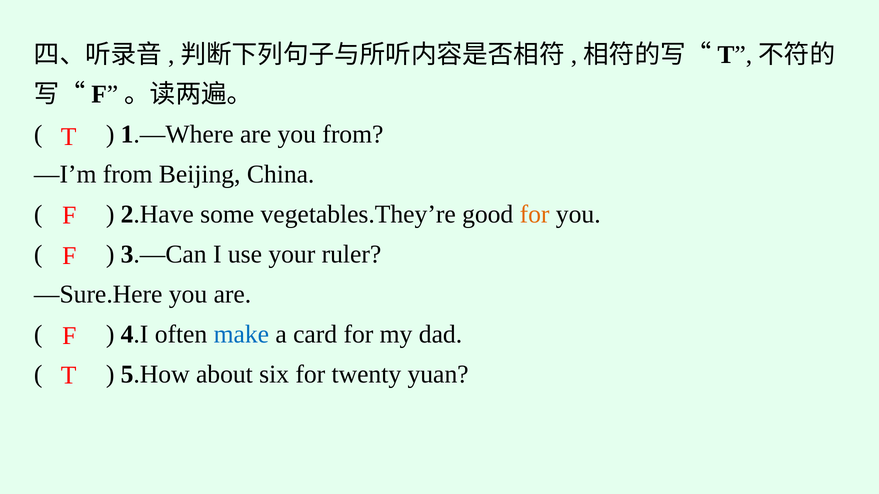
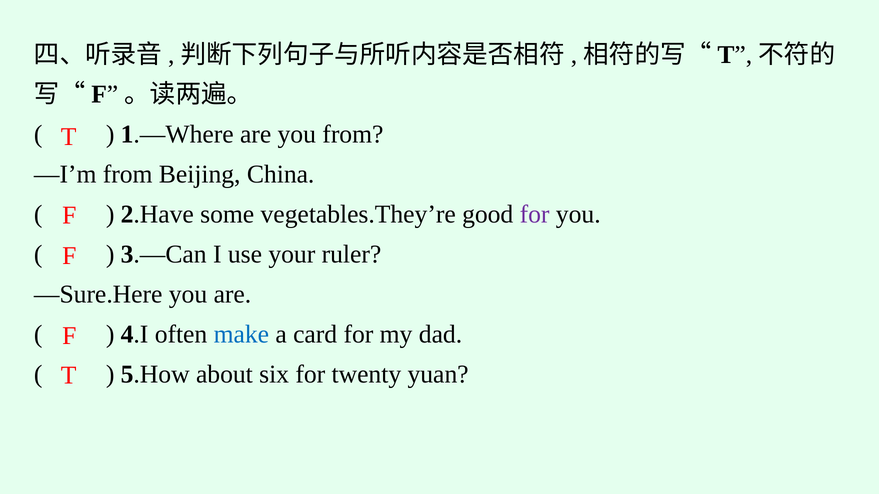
for colour: orange -> purple (535, 215)
